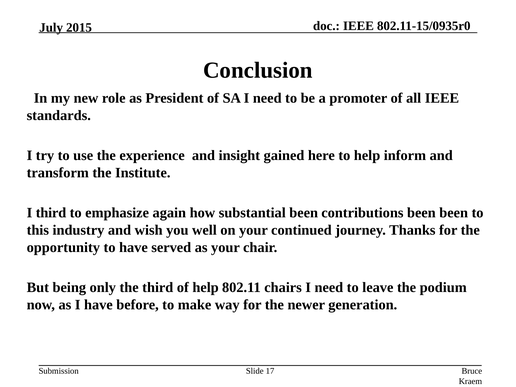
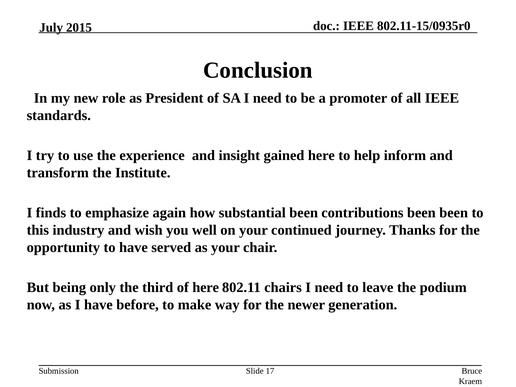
I third: third -> finds (51, 213)
of help: help -> here (206, 287)
